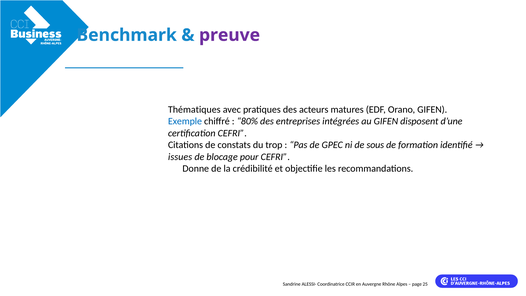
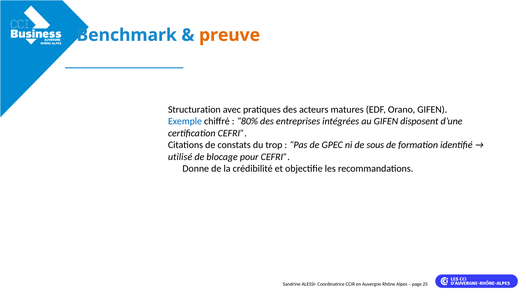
preuve colour: purple -> orange (230, 35)
Thématiques: Thématiques -> Structuration (194, 109)
issues: issues -> utilisé (180, 157)
